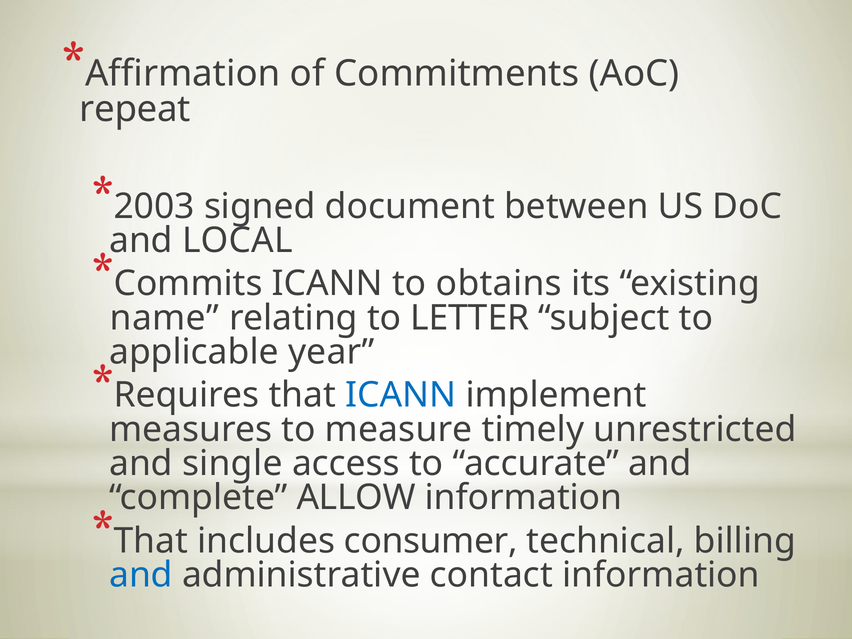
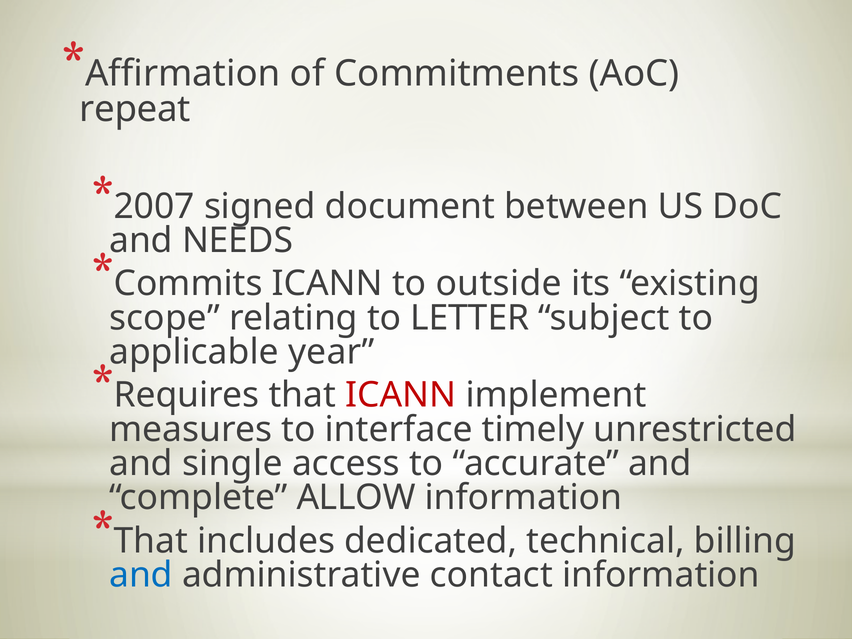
2003: 2003 -> 2007 (154, 206)
LOCAL: LOCAL -> NEEDS (238, 240)
obtains: obtains -> outside (499, 284)
name: name -> scope (165, 318)
ICANN colour: blue -> red (401, 395)
measure: measure -> interface (399, 429)
consumer: consumer -> dedicated (431, 541)
